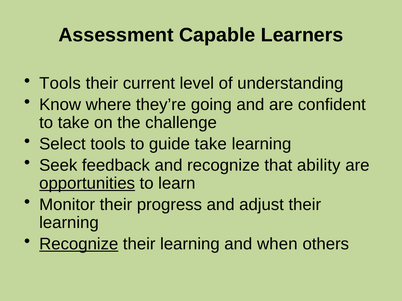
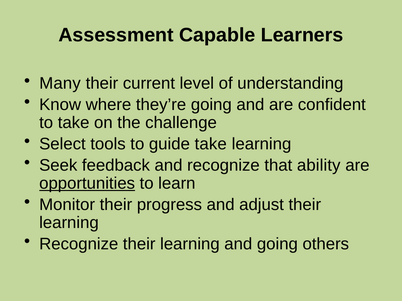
Tools: Tools -> Many (60, 84)
Recognize underline: present -> none (79, 244)
and when: when -> going (277, 244)
